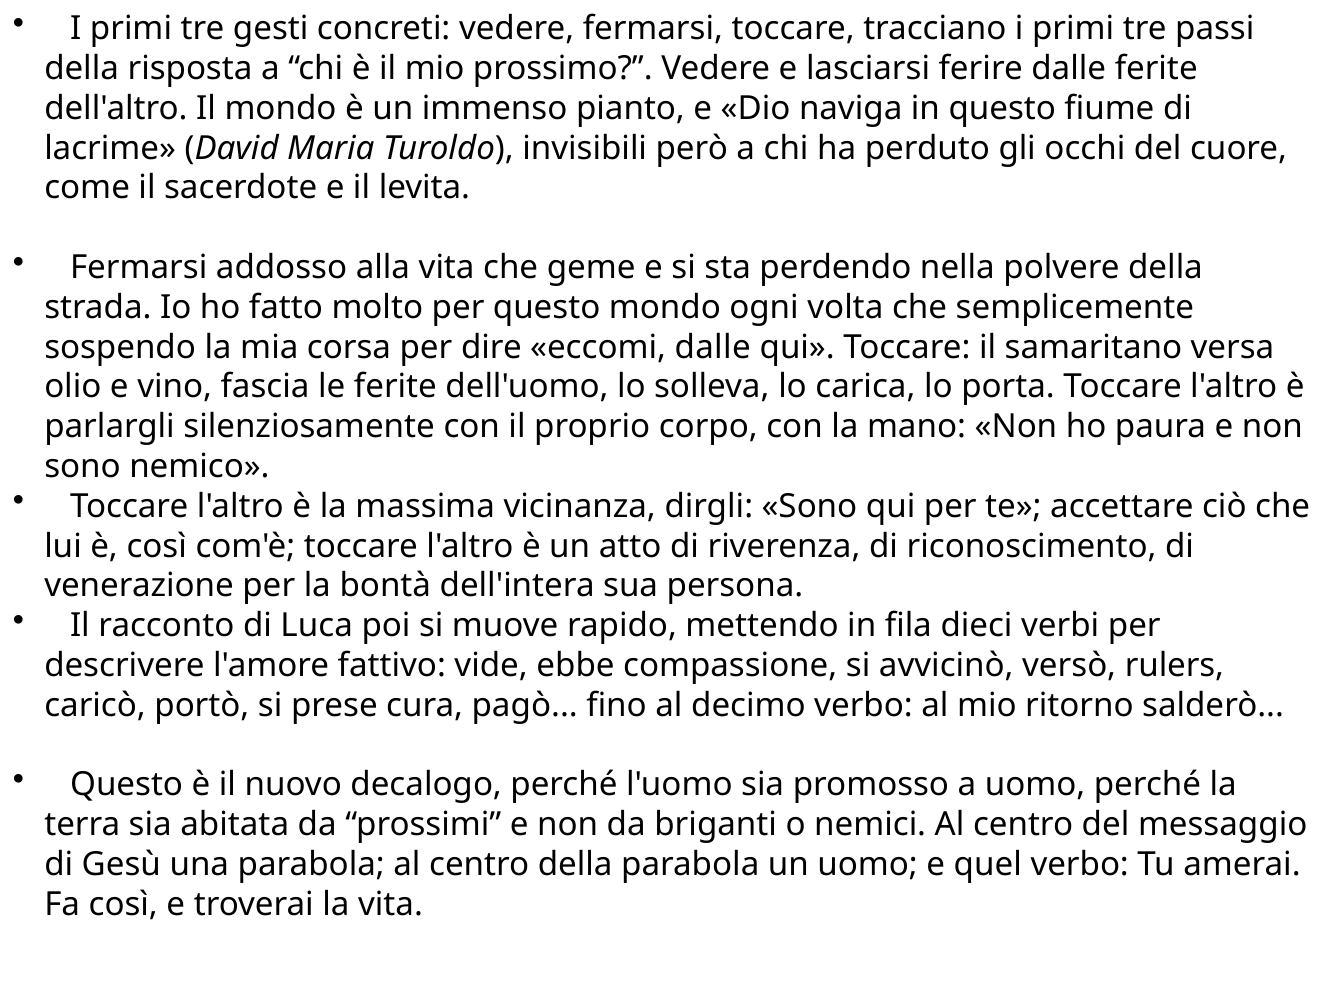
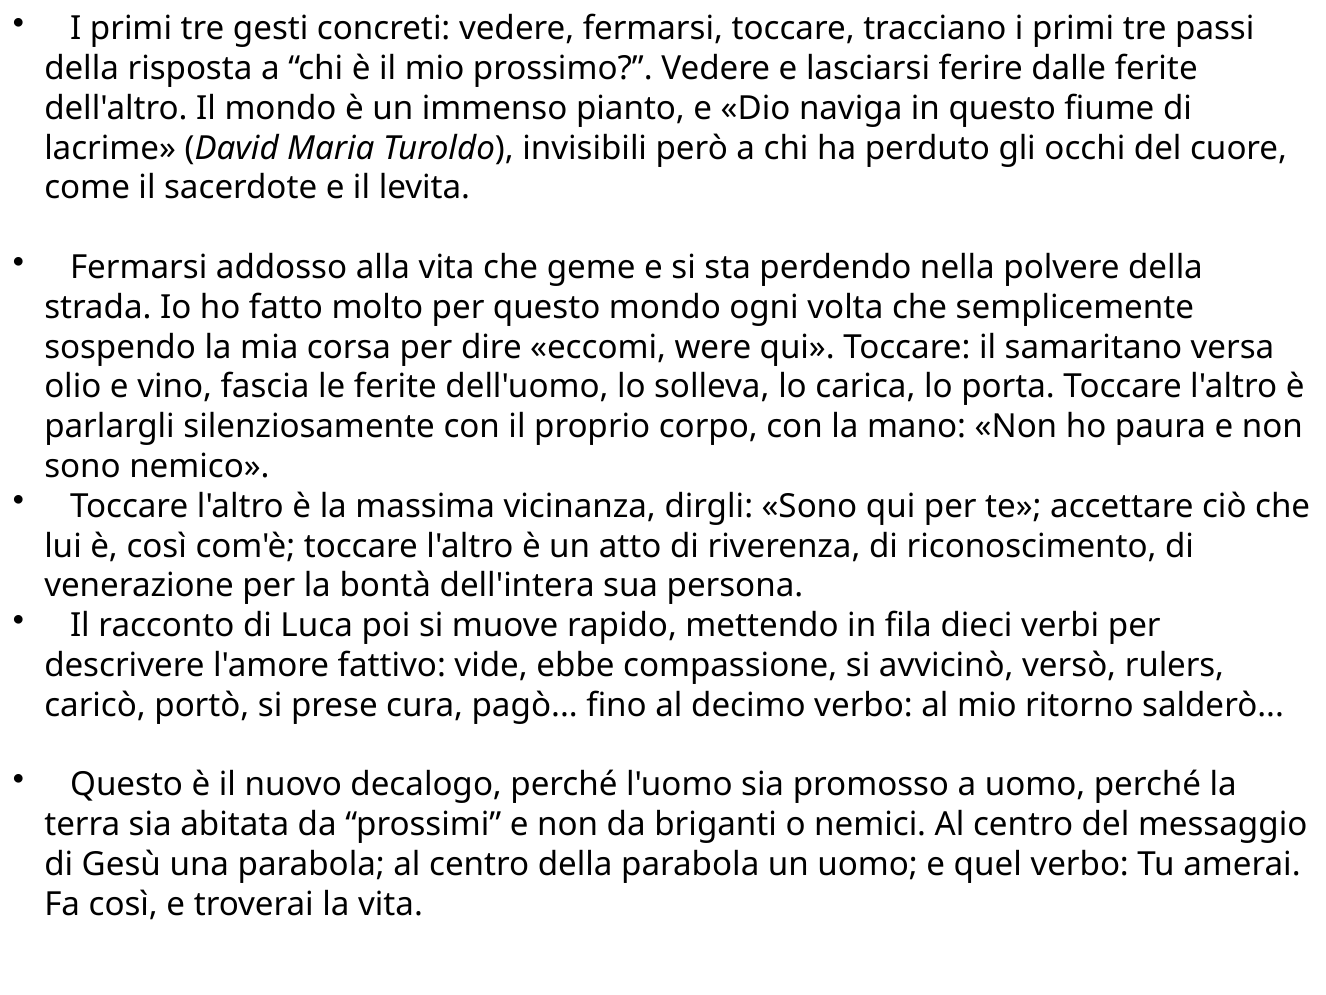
eccomi dalle: dalle -> were (713, 347)
